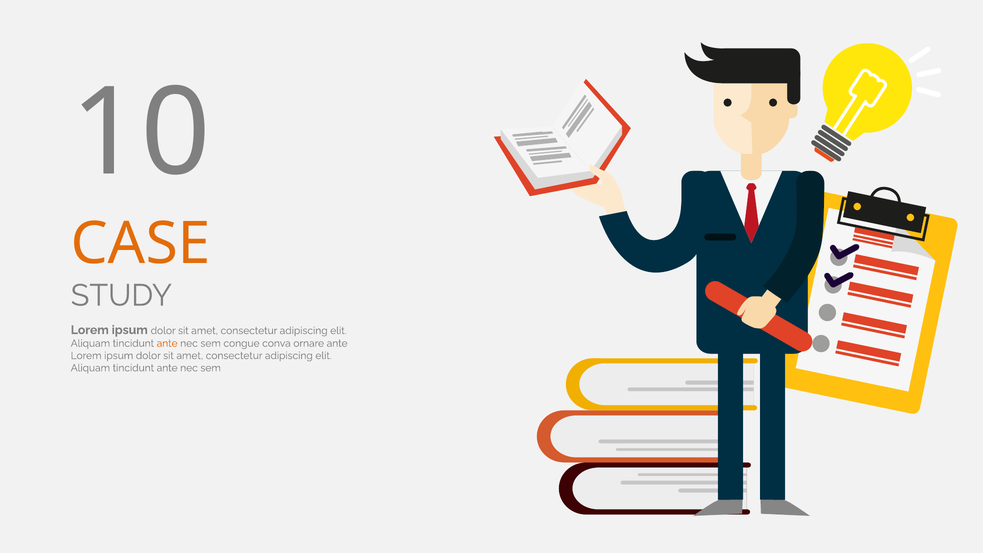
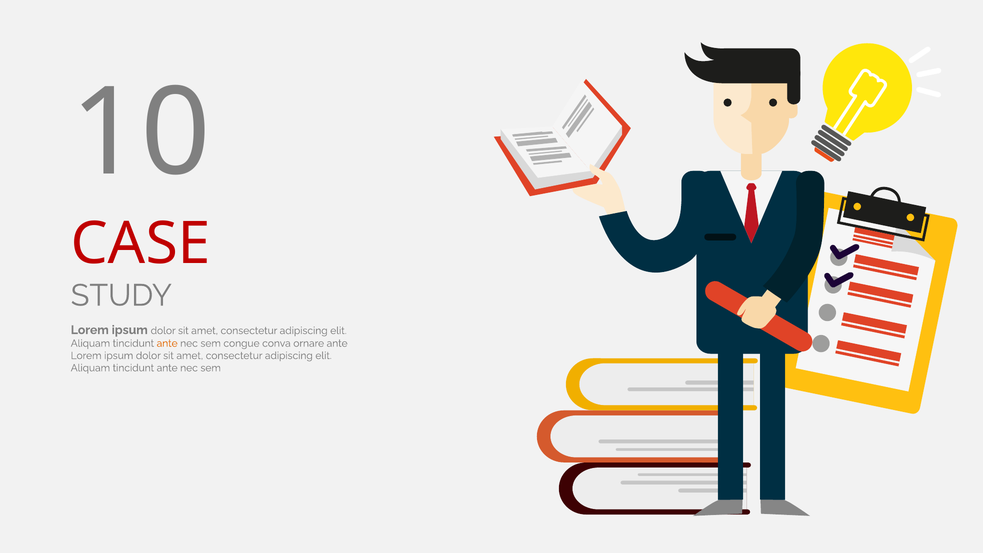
CASE colour: orange -> red (141, 244)
